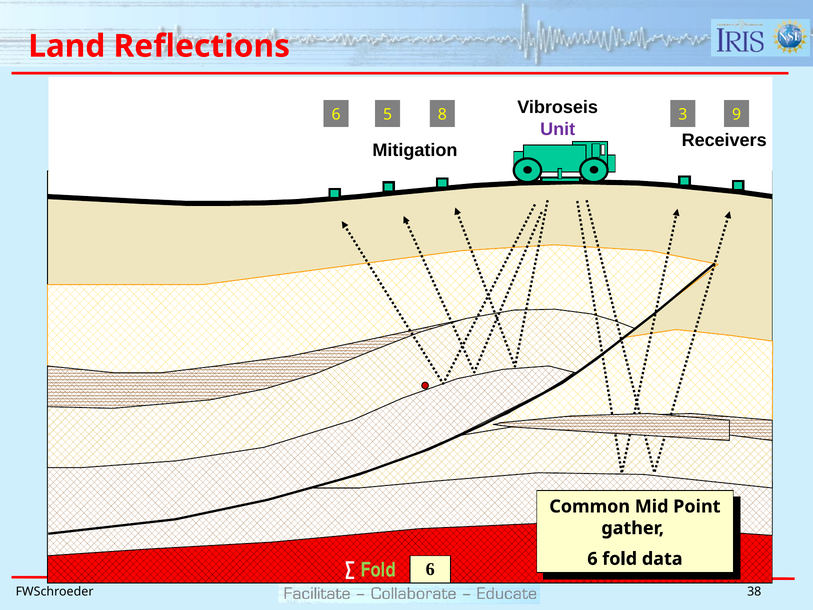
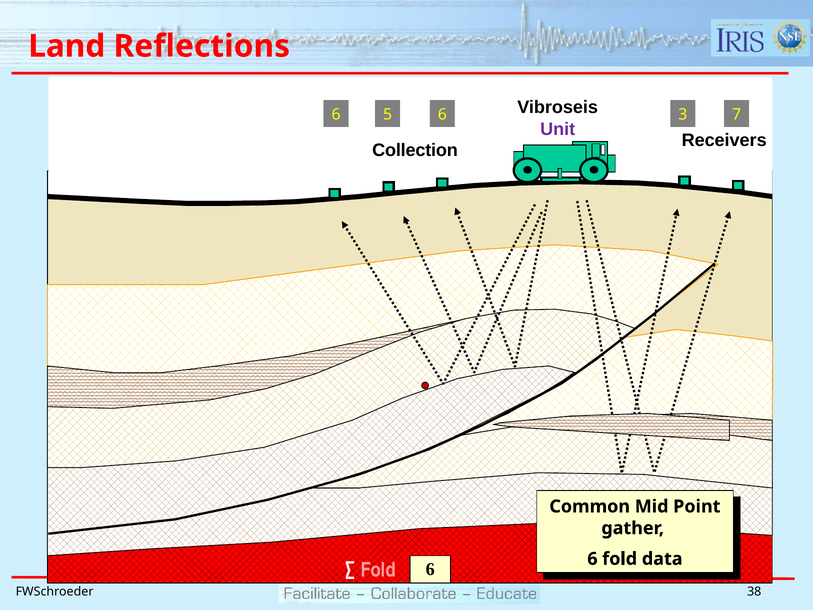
5 8: 8 -> 6 (442, 115)
9: 9 -> 7 (737, 115)
Mitigation: Mitigation -> Collection (415, 150)
Fold colour: light green -> pink (378, 570)
